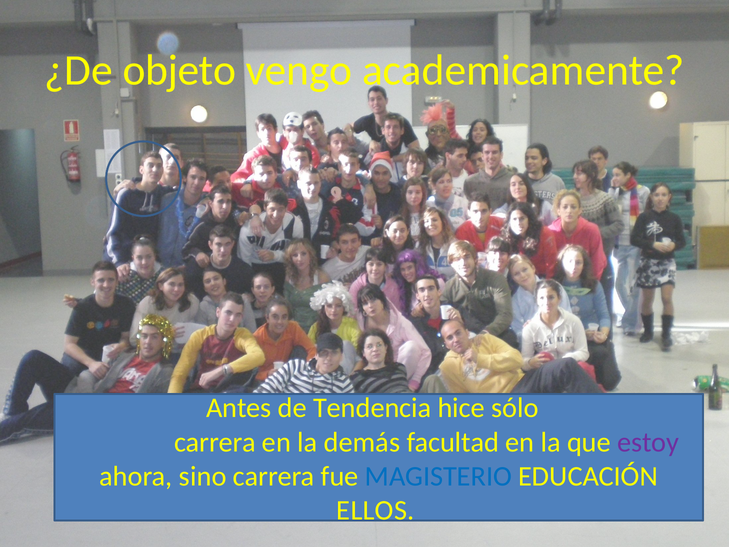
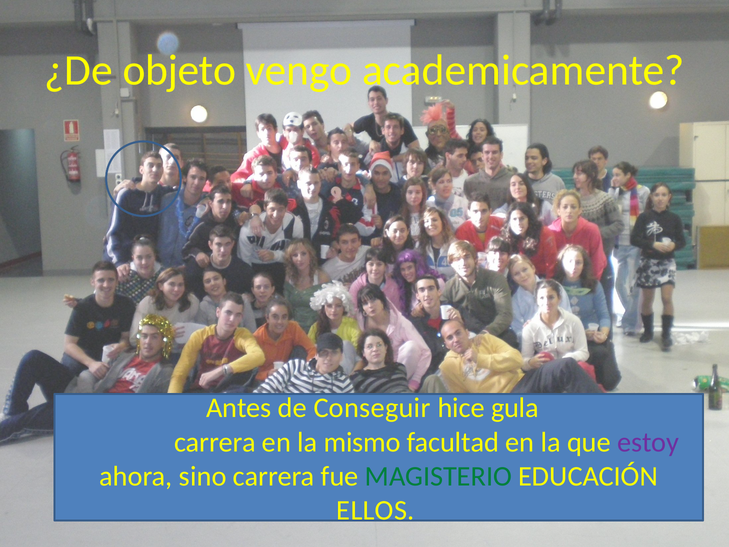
Tendencia: Tendencia -> Conseguir (372, 408)
sólo: sólo -> gula (515, 408)
demás: demás -> mismo (362, 442)
MAGISTERIO colour: blue -> green (438, 476)
